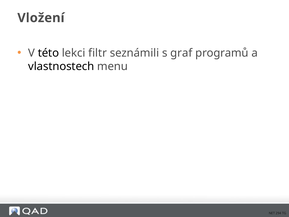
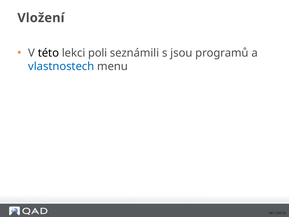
filtr: filtr -> poli (98, 53)
graf: graf -> jsou (181, 53)
vlastnostech colour: black -> blue (61, 66)
